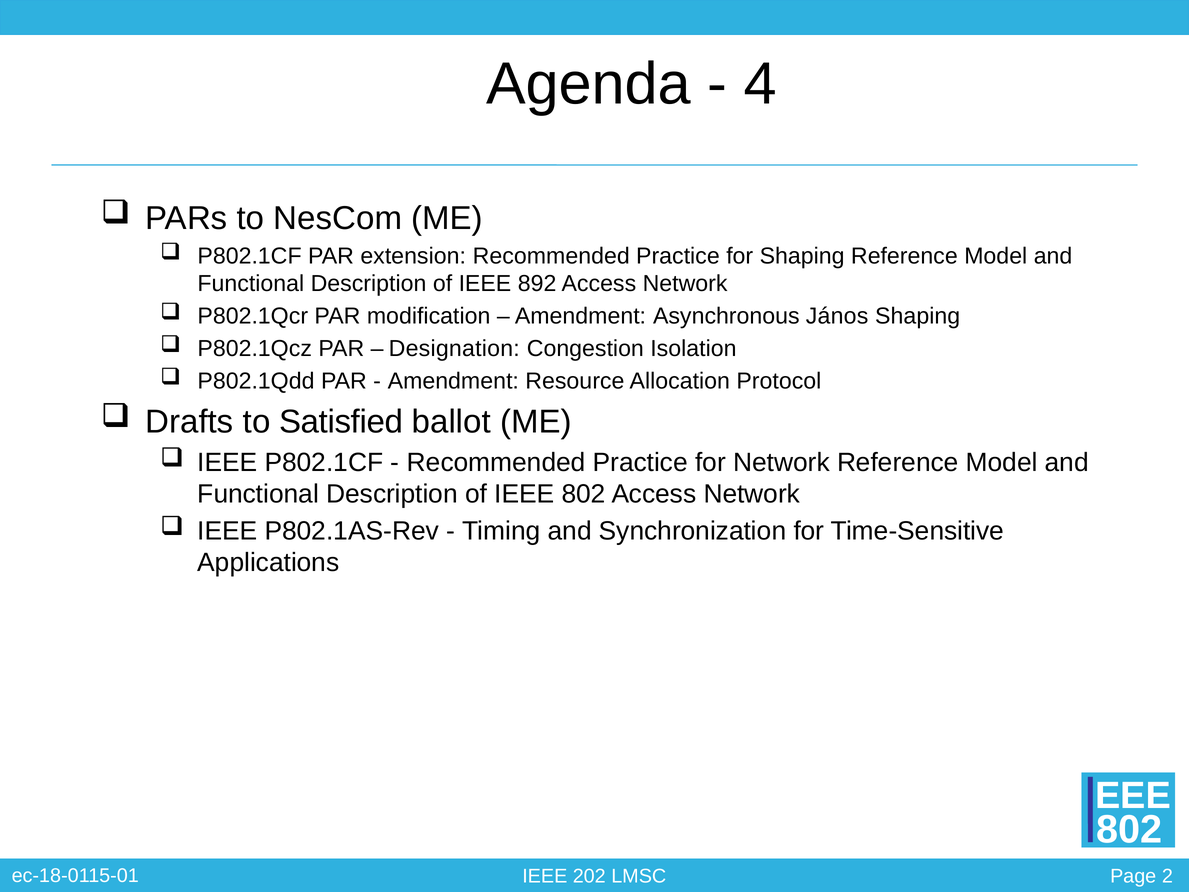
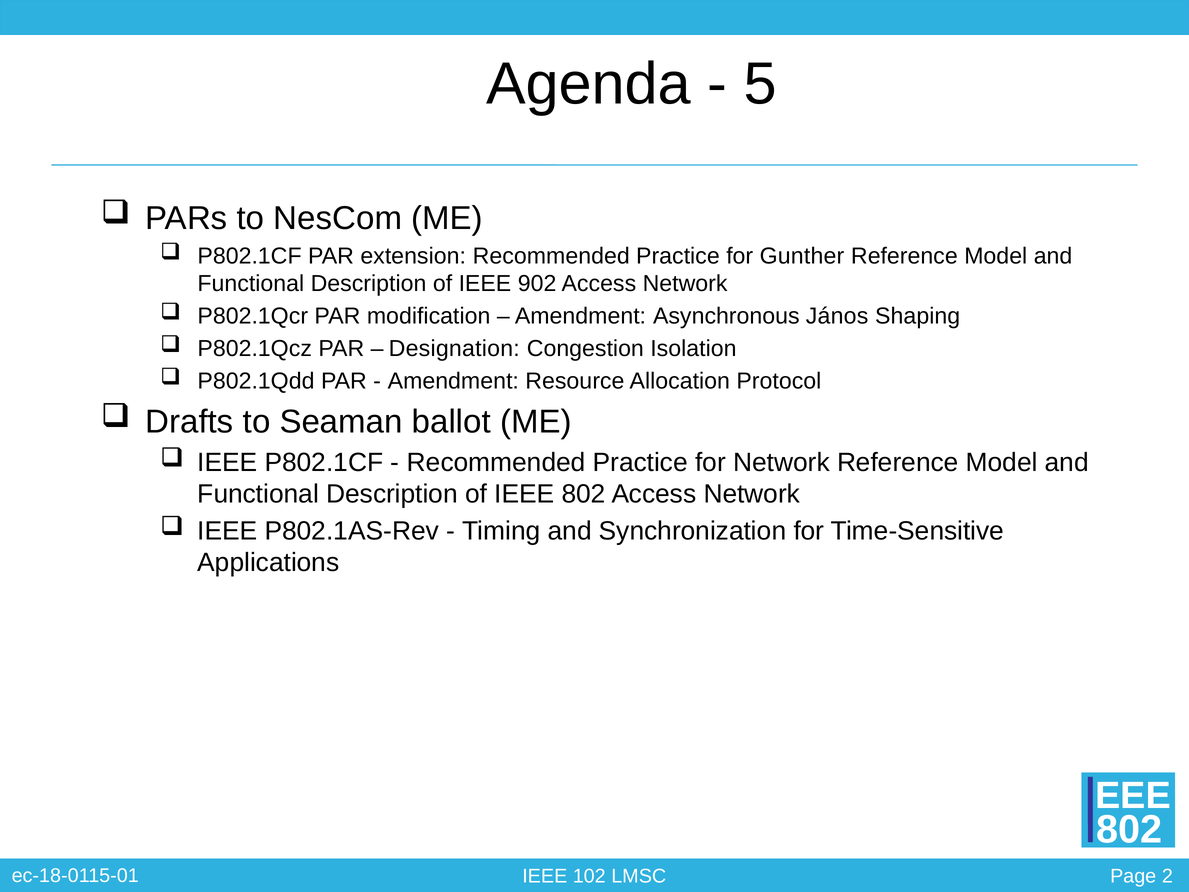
4: 4 -> 5 (760, 84)
for Shaping: Shaping -> Gunther (802, 256)
892: 892 -> 902 (537, 284)
Satisfied: Satisfied -> Seaman (341, 422)
202: 202 -> 102 (589, 876)
